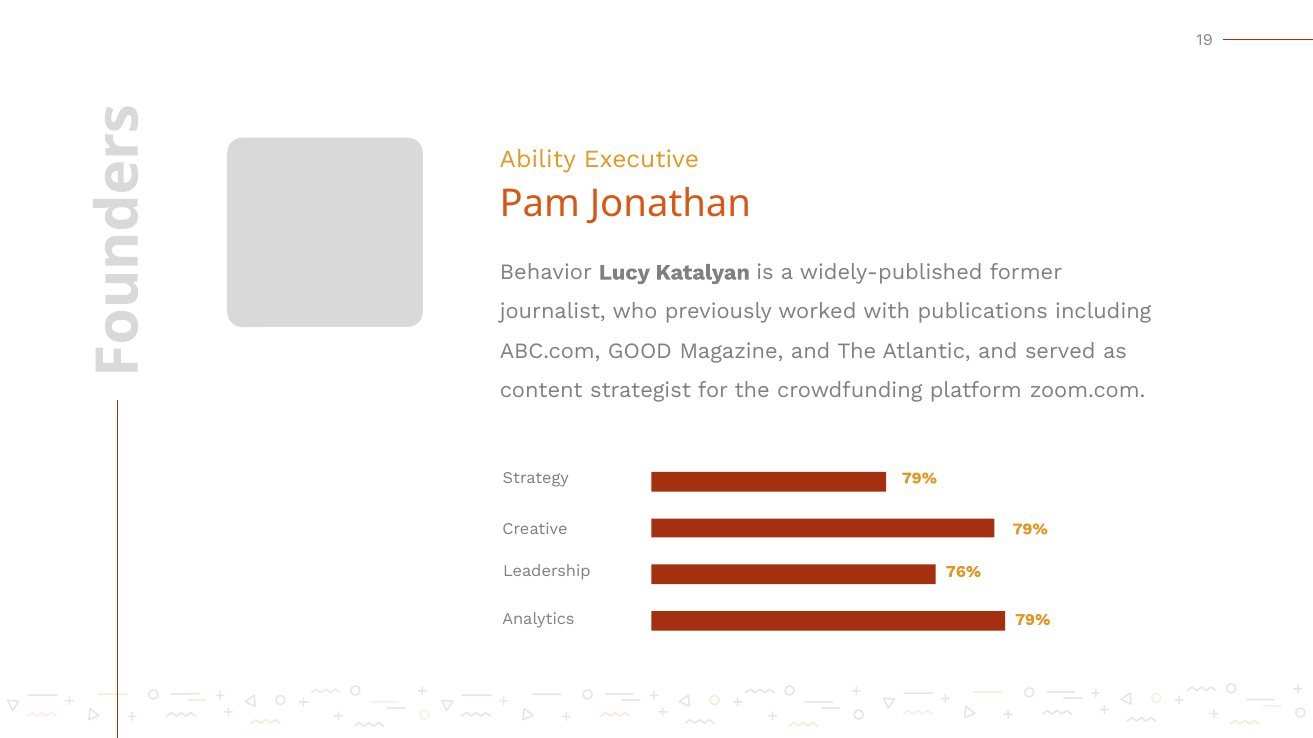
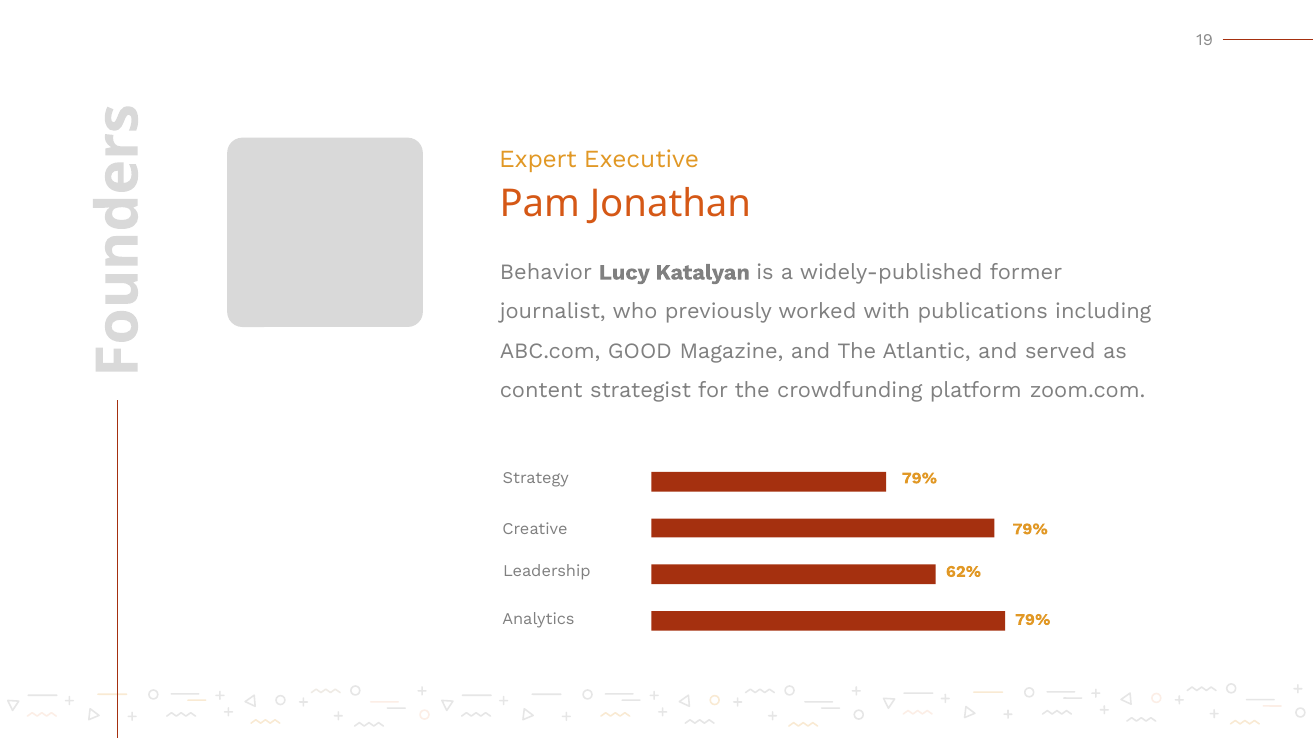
Ability: Ability -> Expert (538, 159)
76%: 76% -> 62% (963, 572)
